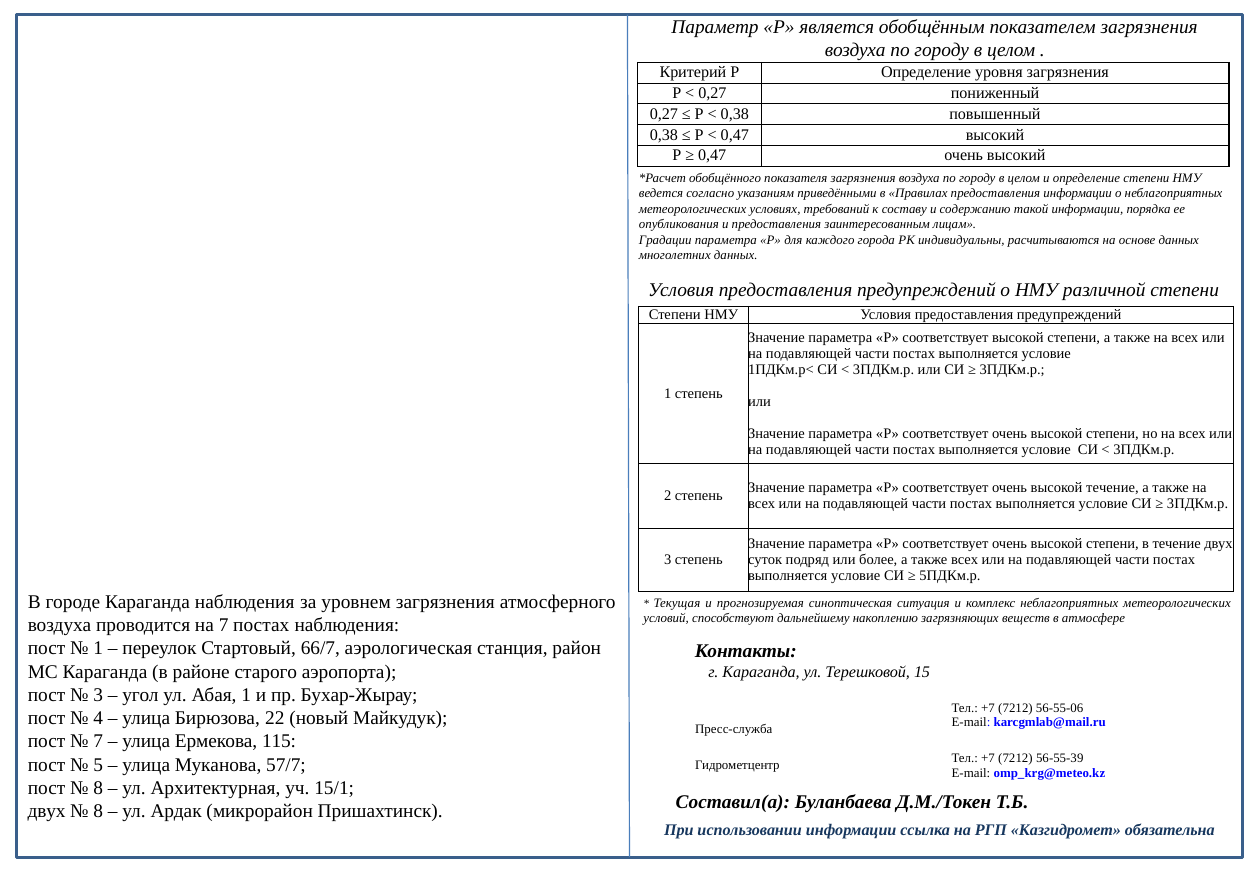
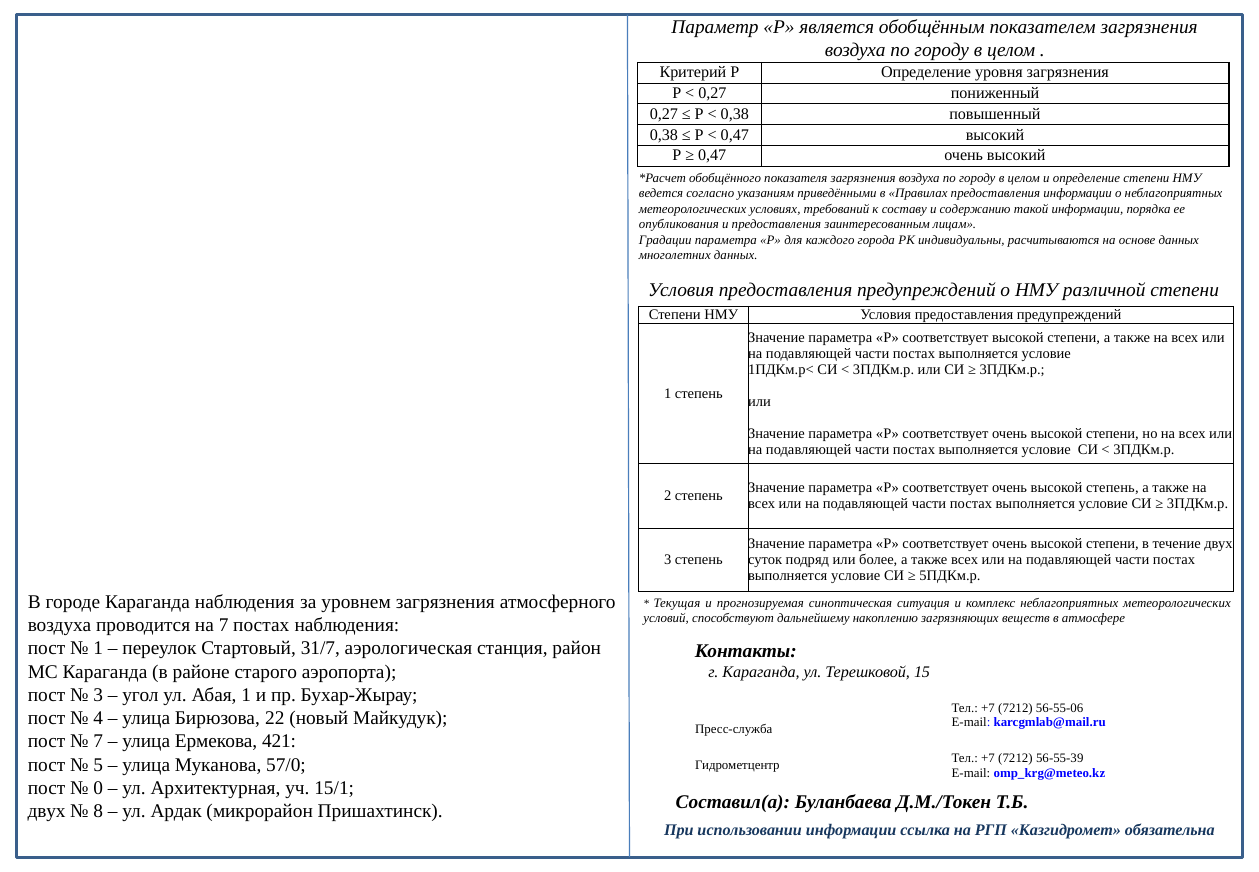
высокой течение: течение -> степень (1112, 488)
66/7: 66/7 -> 31/7 (320, 648)
115: 115 -> 421 (279, 741)
57/7: 57/7 -> 57/0 (286, 764)
8: 8 -> 0 (98, 788)
